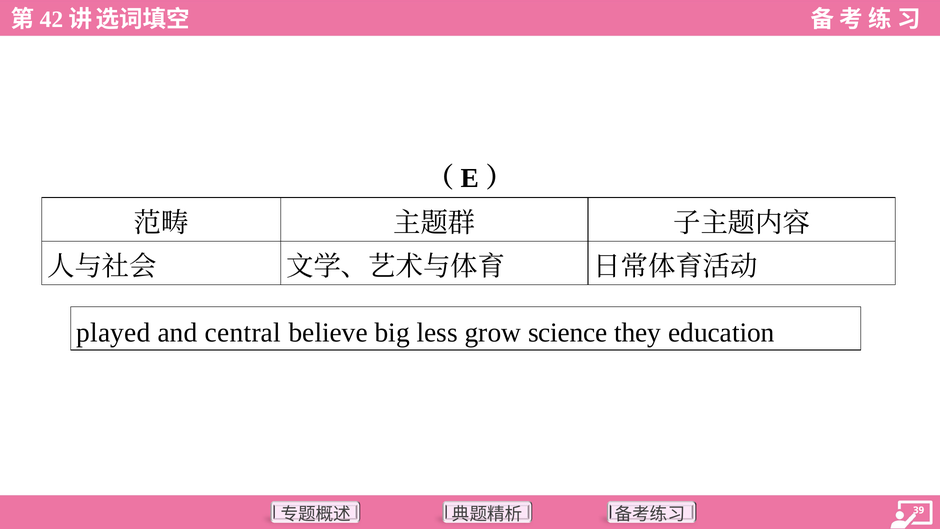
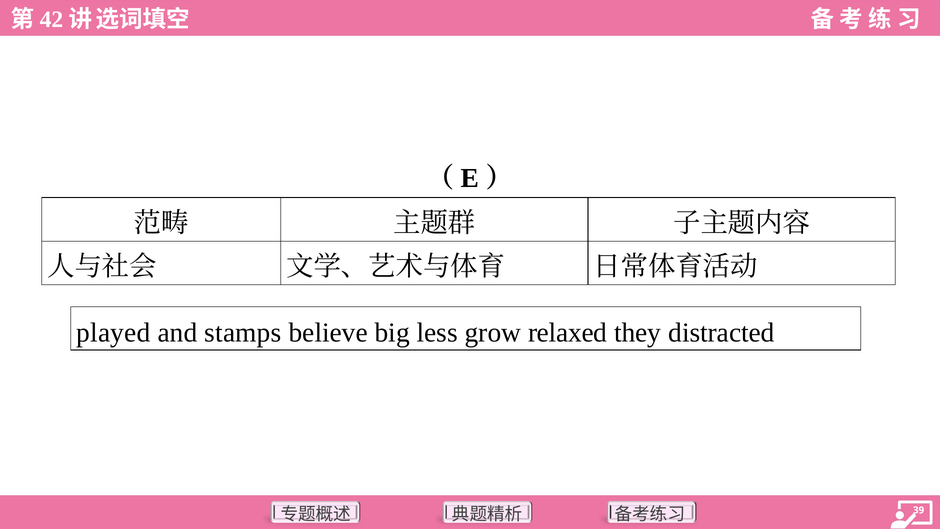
central: central -> stamps (243, 333)
science: science -> relaxed (568, 333)
education: education -> distracted (721, 333)
